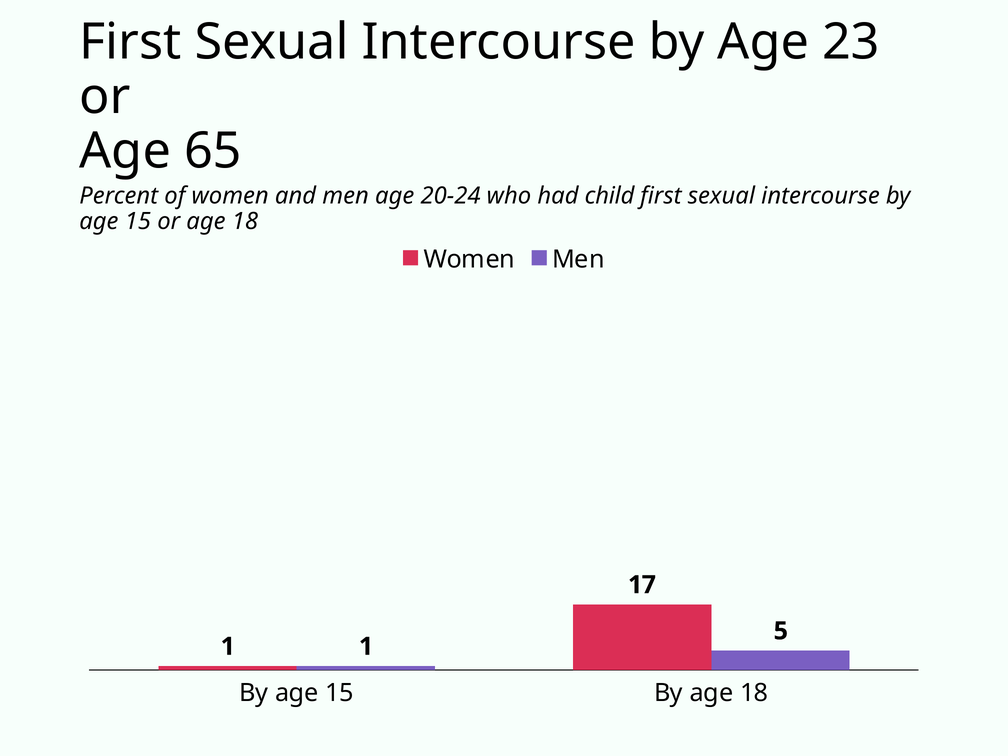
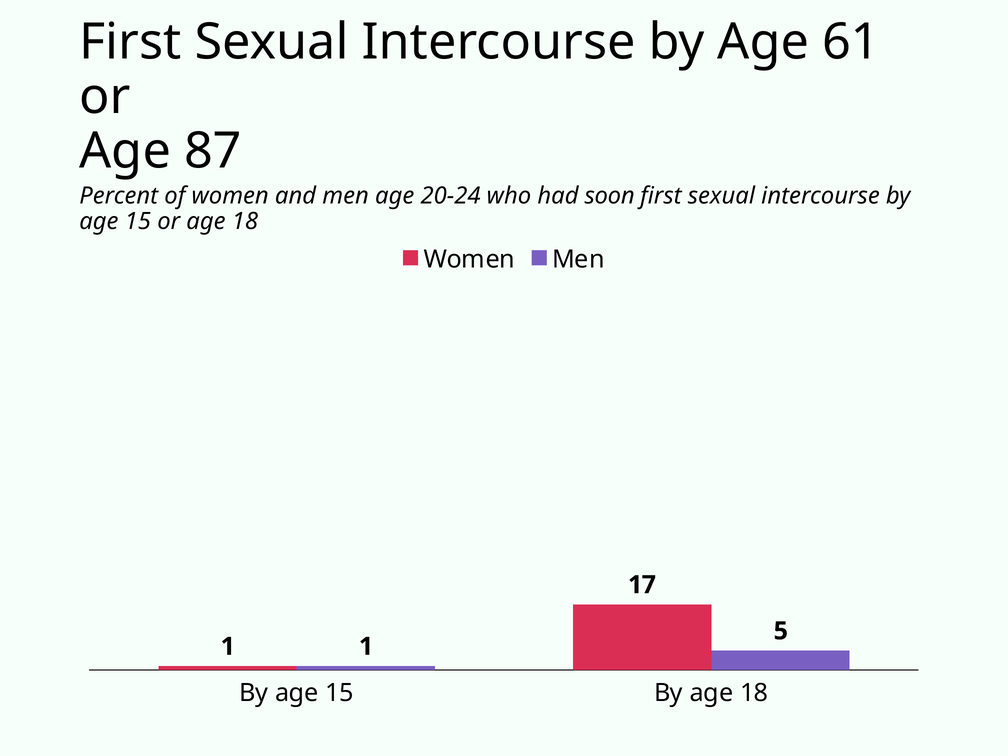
23: 23 -> 61 (851, 42)
65: 65 -> 87 (213, 151)
child: child -> soon (610, 196)
